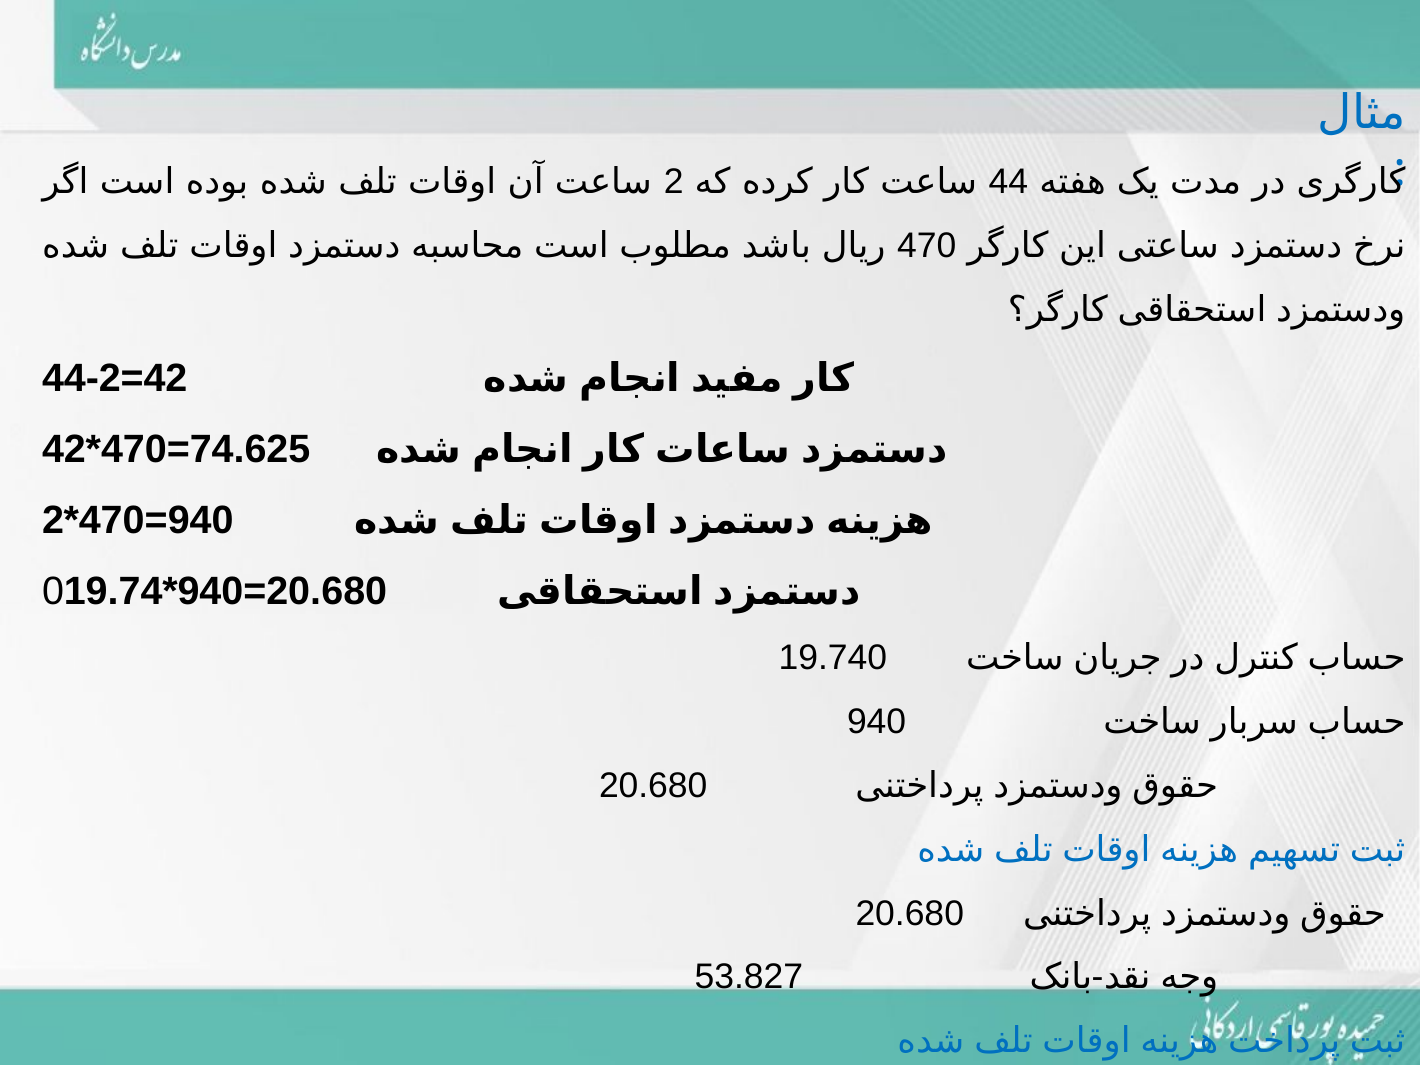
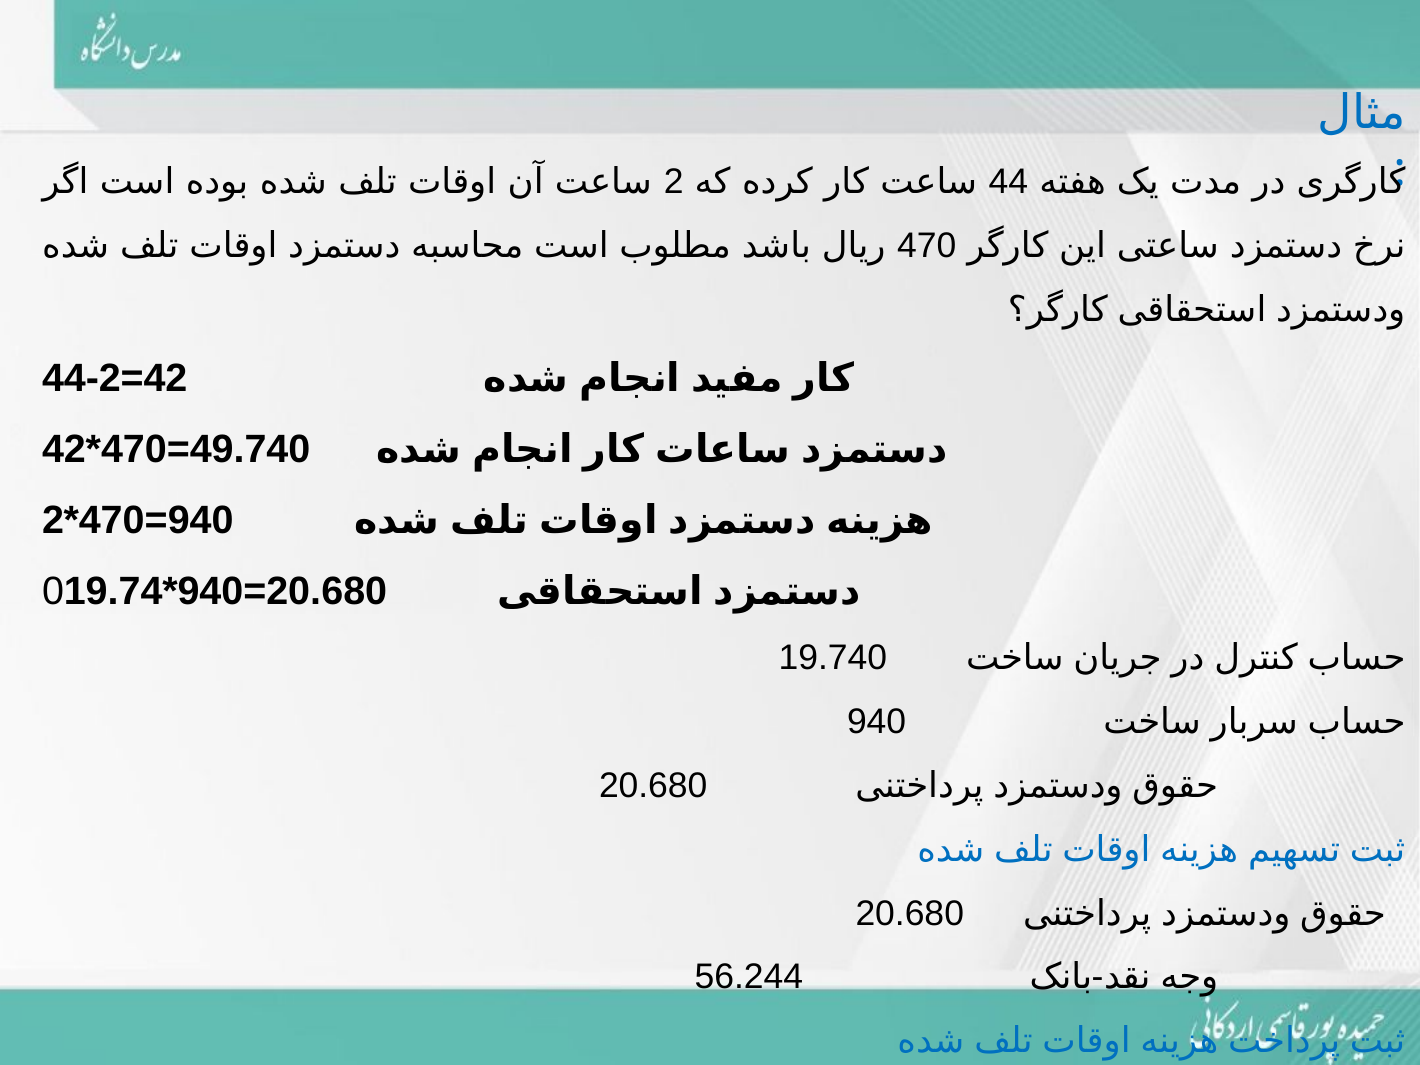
74.625: 74.625 -> 49.740 (250, 450)
53.827: 53.827 -> 56.244 (749, 977)
